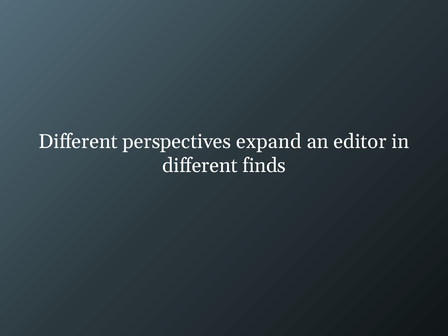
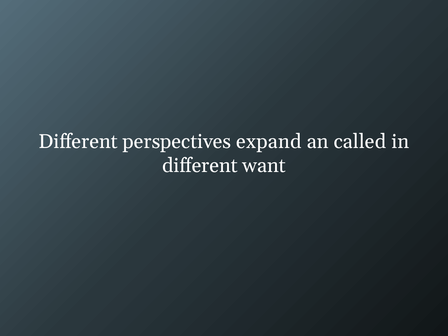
editor: editor -> called (360, 142)
finds: finds -> want (264, 165)
